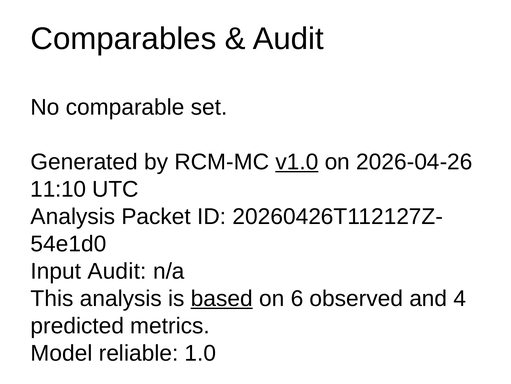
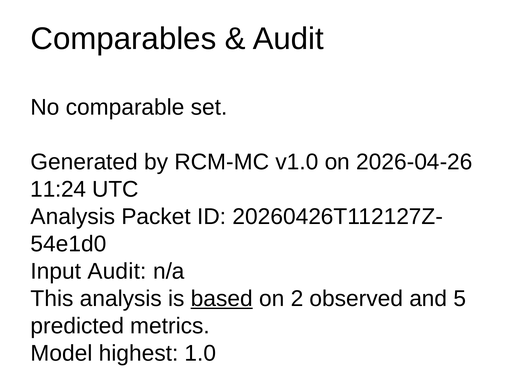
v1.0 underline: present -> none (297, 162)
11:10: 11:10 -> 11:24 (58, 189)
6: 6 -> 2 (297, 298)
4: 4 -> 5 (460, 298)
reliable: reliable -> highest (139, 352)
